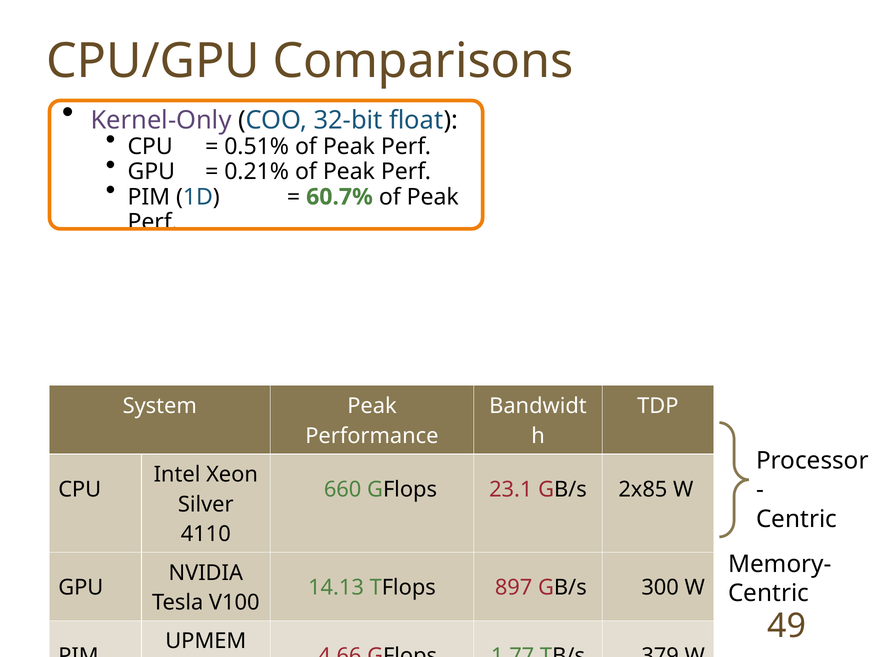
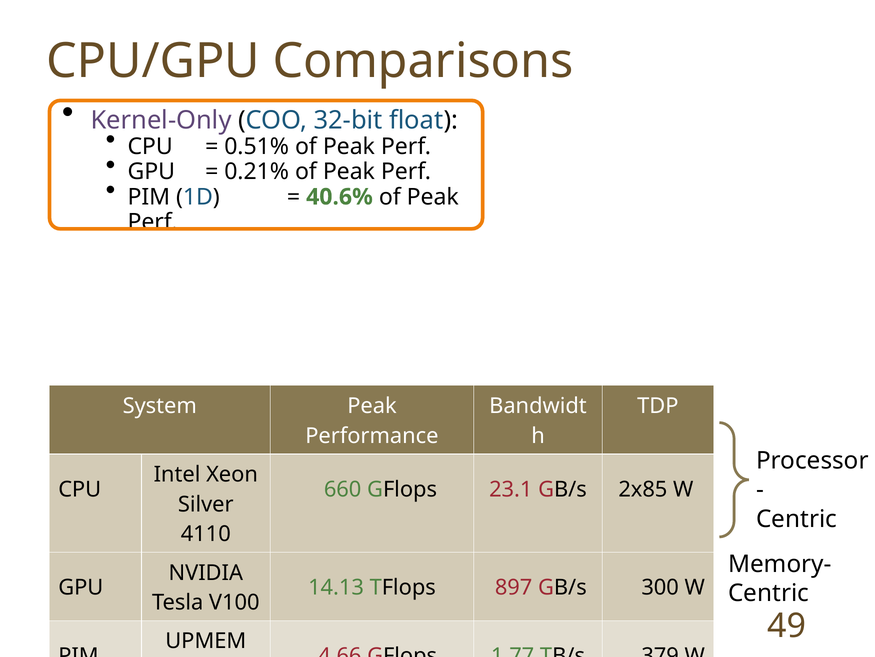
60.7%: 60.7% -> 40.6% (339, 197)
